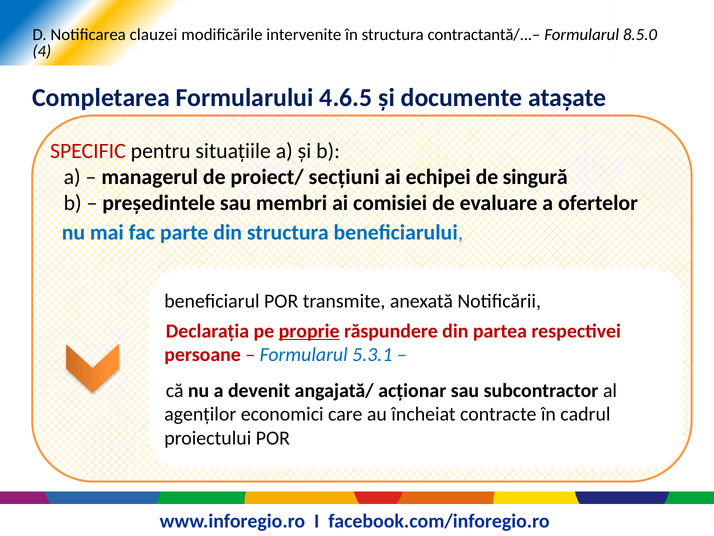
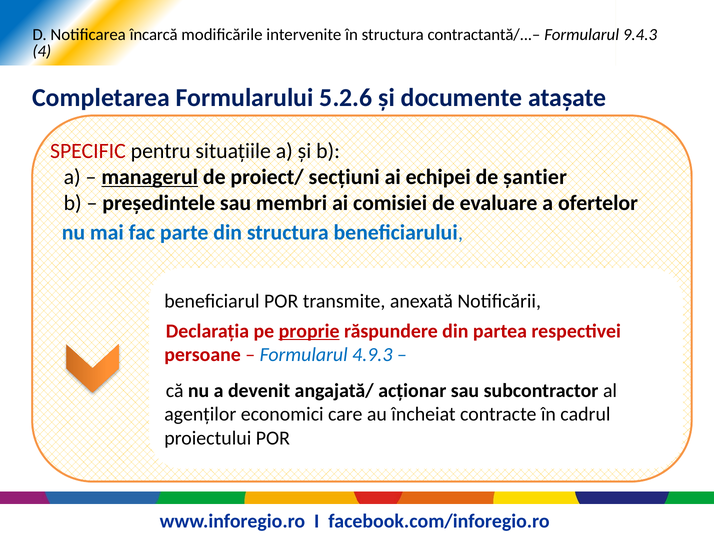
clauzei: clauzei -> încarcă (154, 35)
8.5.0: 8.5.0 -> 9.4.3 (640, 35)
4.6.5: 4.6.5 -> 5.2.6 (346, 97)
managerul underline: none -> present (150, 177)
singură: singură -> șantier (535, 177)
5.3.1: 5.3.1 -> 4.9.3 (372, 354)
